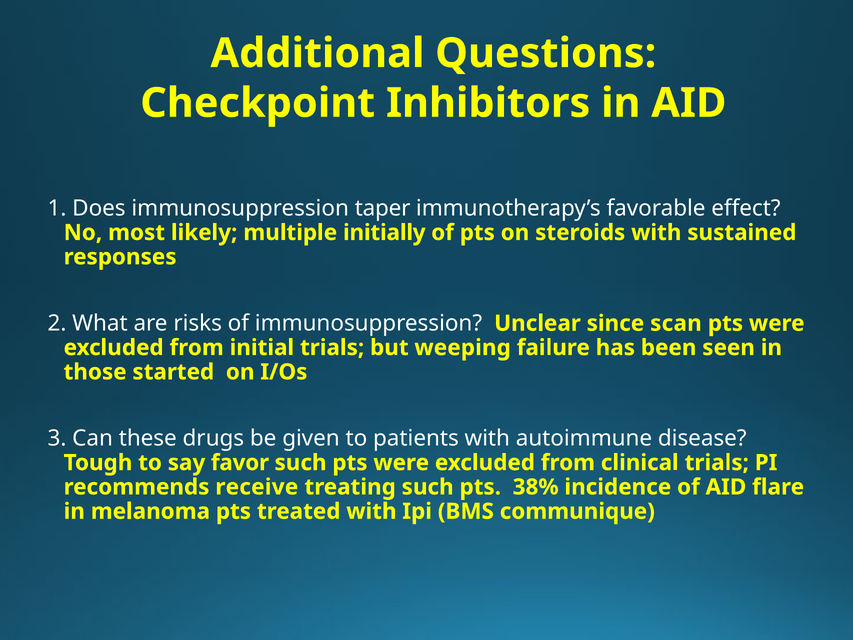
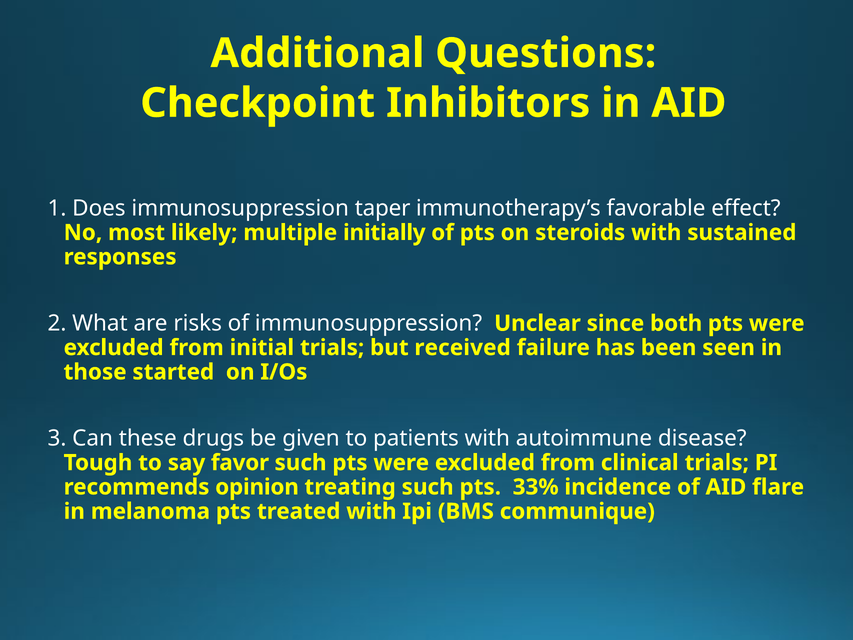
scan: scan -> both (676, 323)
weeping: weeping -> received (463, 348)
receive: receive -> opinion (257, 487)
38%: 38% -> 33% (536, 487)
